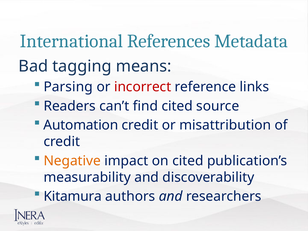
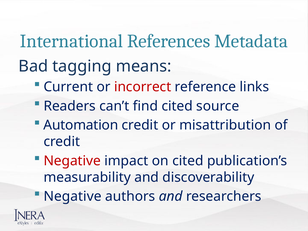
Parsing: Parsing -> Current (68, 87)
Negative colour: orange -> red (72, 161)
Kitamura: Kitamura -> Negative (73, 196)
